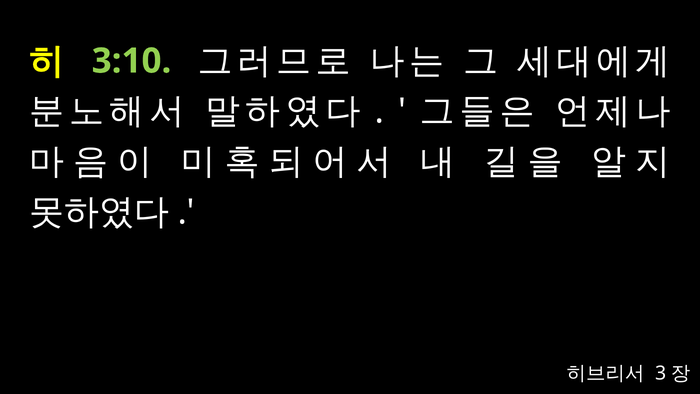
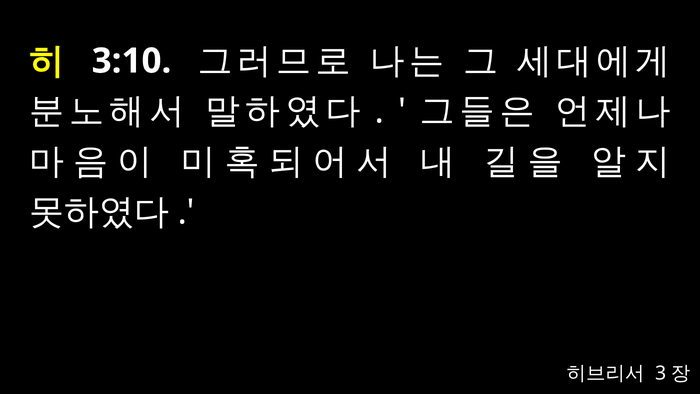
3:10 colour: light green -> white (132, 61)
